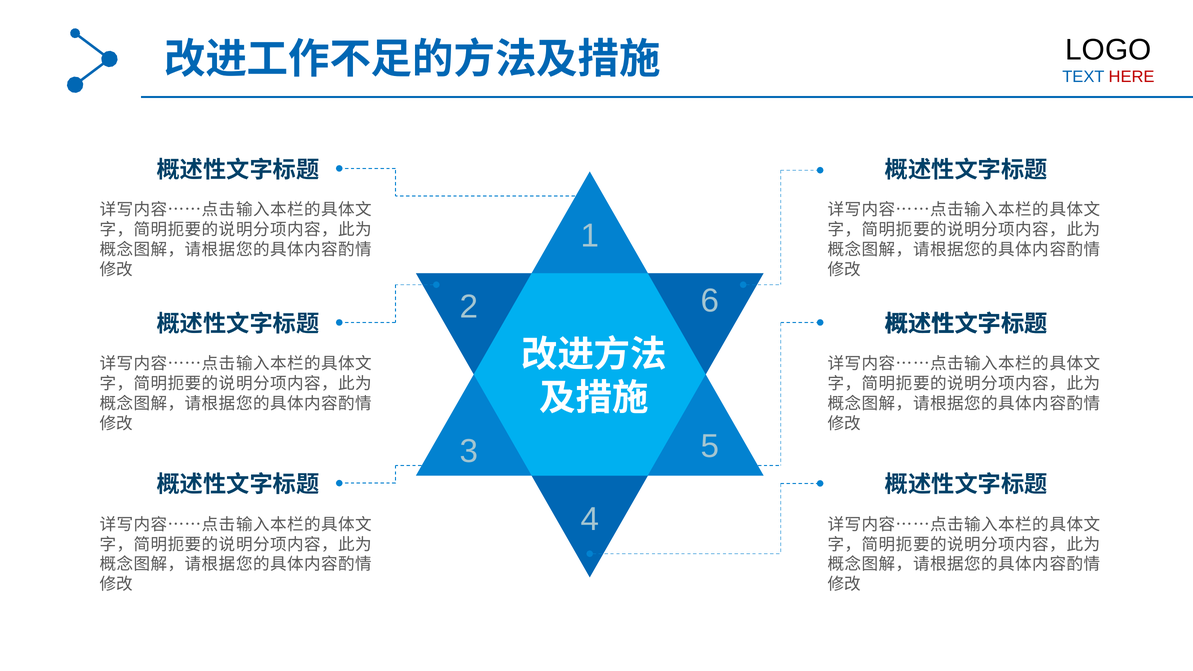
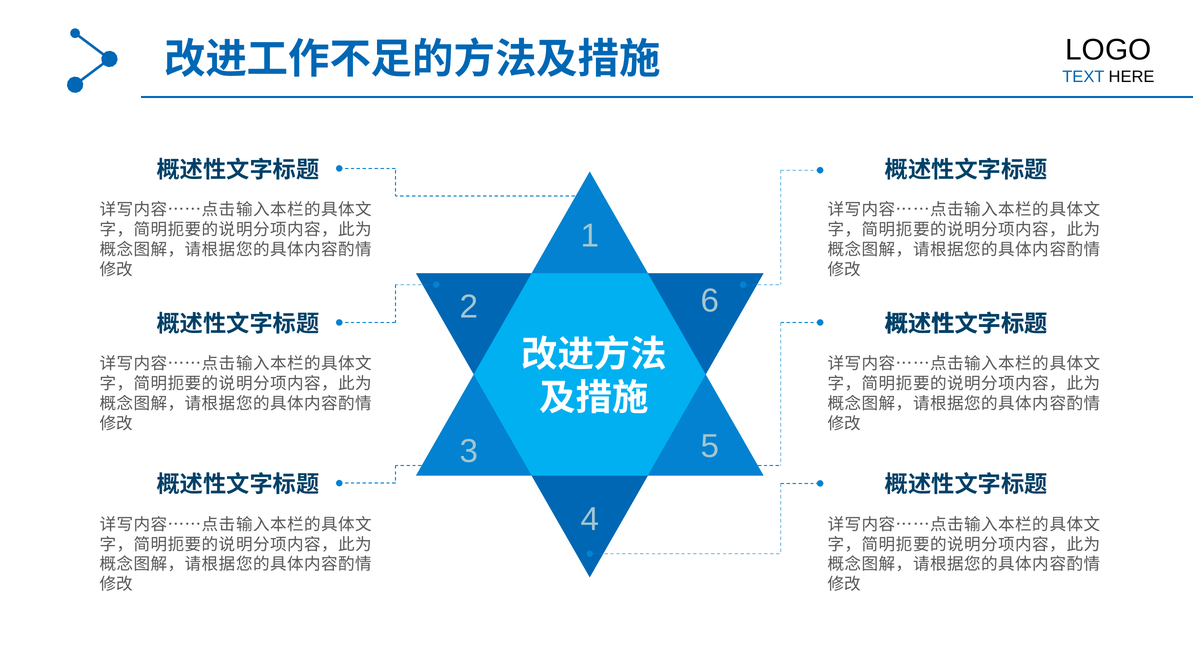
HERE colour: red -> black (1132, 77)
